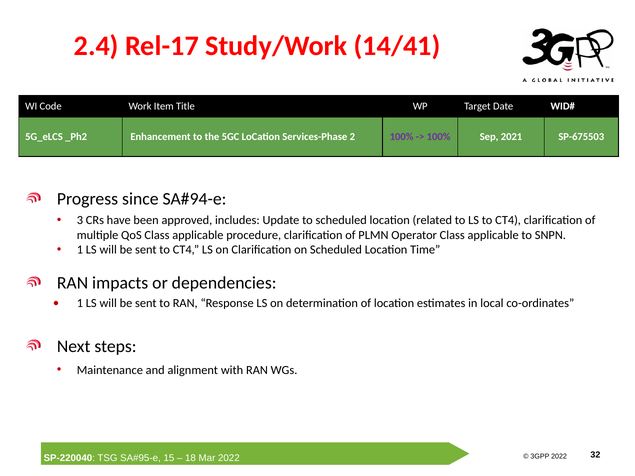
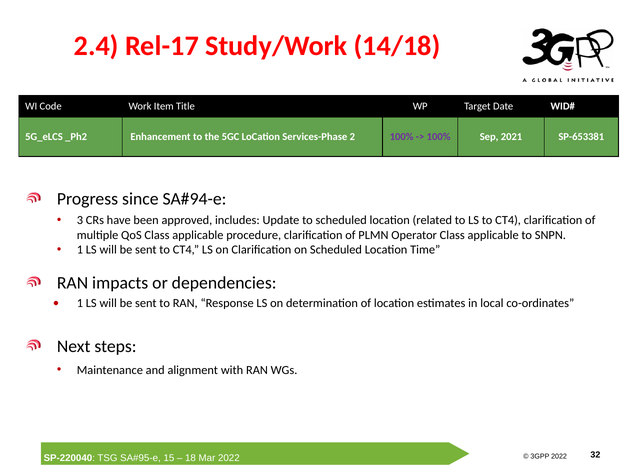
14/41: 14/41 -> 14/18 (397, 46)
SP-675503: SP-675503 -> SP-653381 (581, 137)
